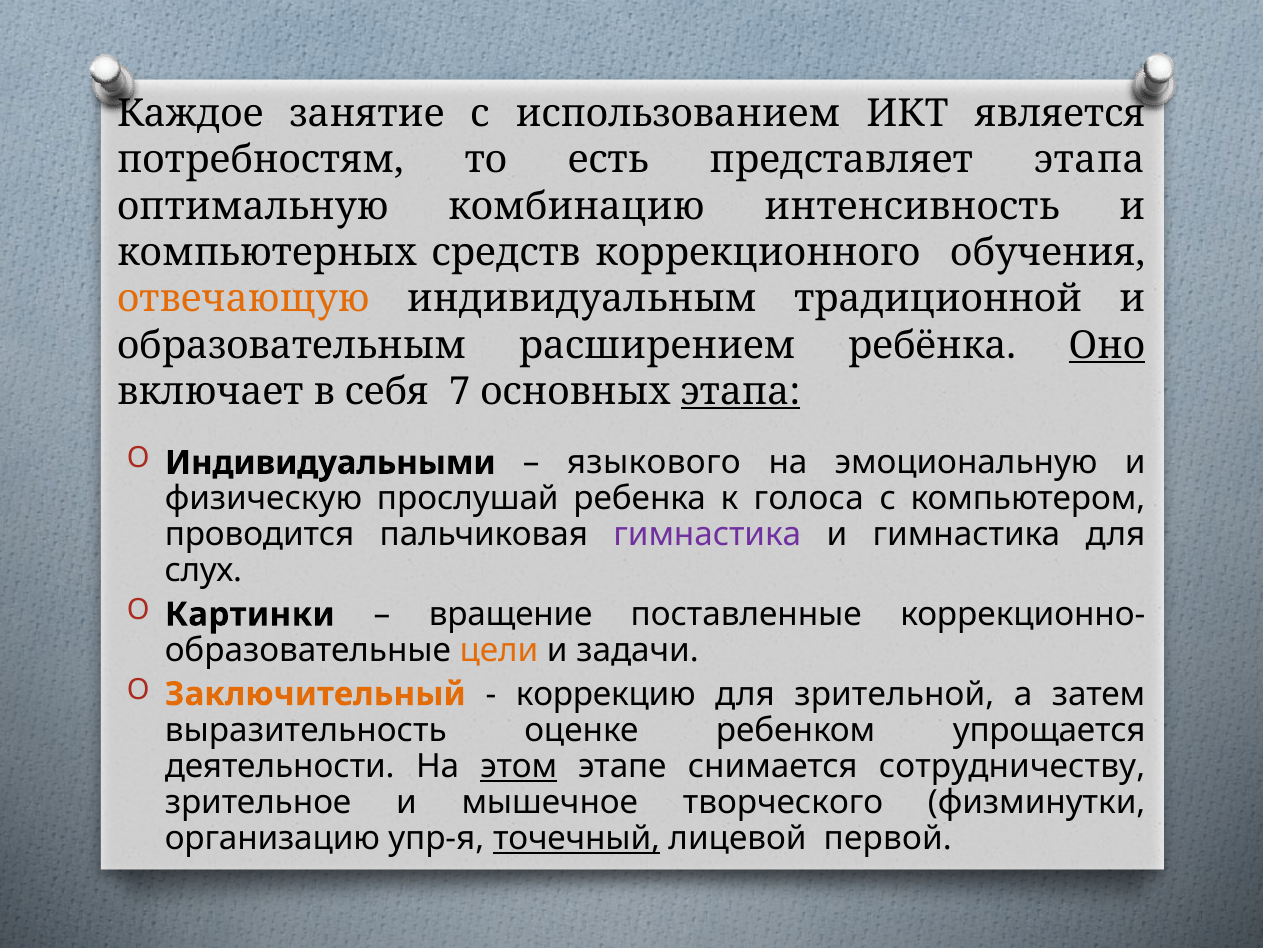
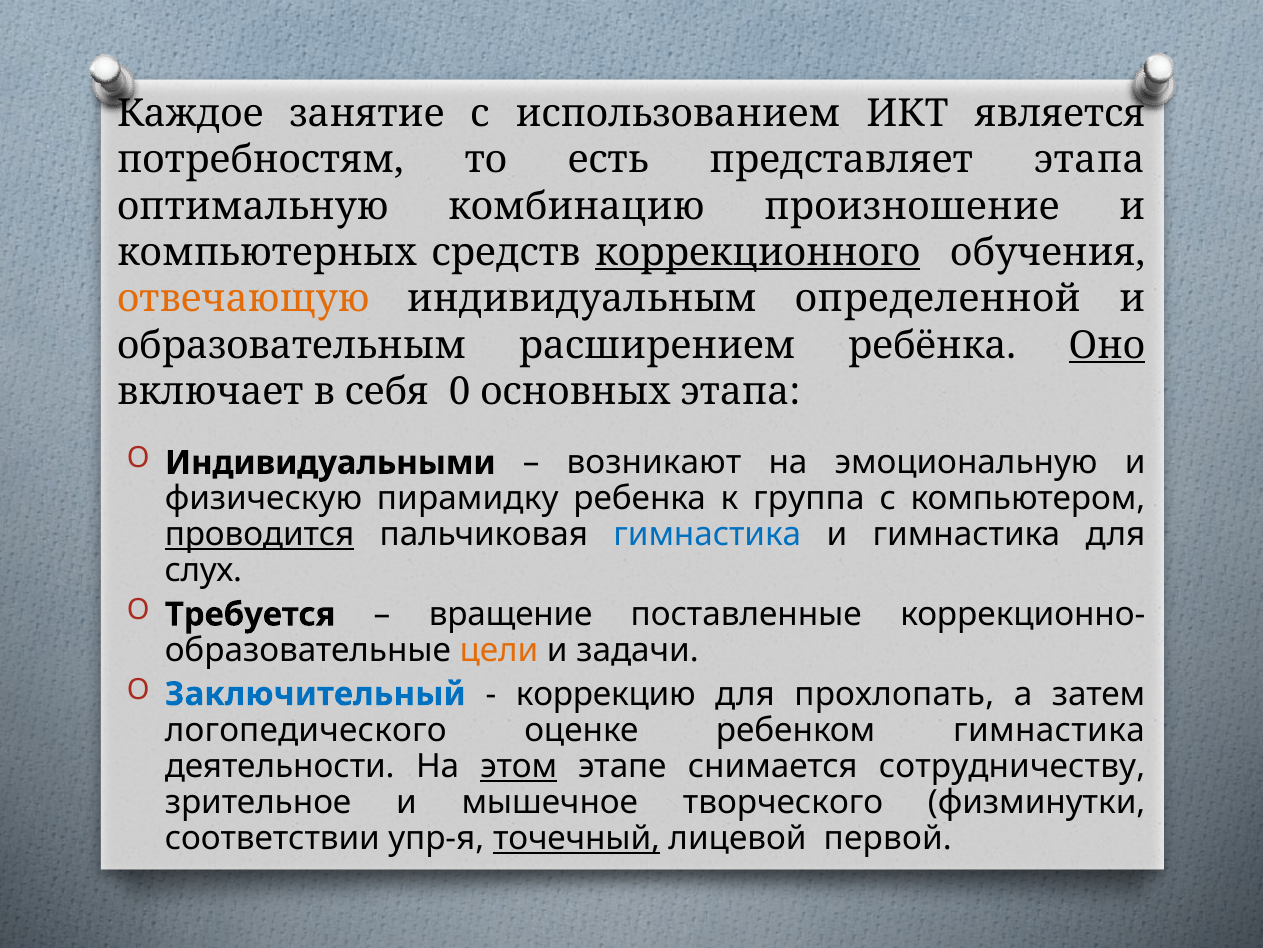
интенсивность: интенсивность -> произношение (912, 206)
коррекционного underline: none -> present (758, 252)
традиционной: традиционной -> определенной (938, 299)
7: 7 -> 0 (460, 391)
этапа underline: present -> none (740, 391)
языкового: языкового -> возникают (654, 462)
прослушай: прослушай -> пирамидку (468, 498)
голоса: голоса -> группа (809, 498)
проводится underline: none -> present (260, 534)
гимнастика colour: purple -> blue (707, 534)
Картинки: Картинки -> Требуется (250, 614)
Заключительный colour: orange -> blue (315, 694)
зрительной: зрительной -> прохлопать (894, 694)
выразительность: выразительность -> логопедического (306, 730)
ребенком упрощается: упрощается -> гимнастика (1049, 730)
организацию: организацию -> соответствии (272, 838)
